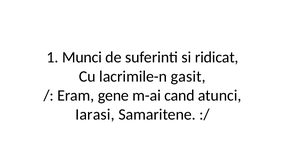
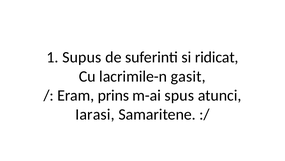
Munci: Munci -> Supus (82, 57)
gene: gene -> prins (113, 95)
cand: cand -> spus (179, 95)
